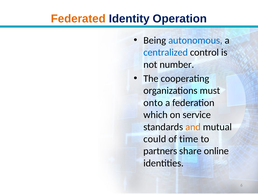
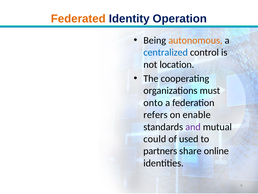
autonomous colour: blue -> orange (195, 40)
number: number -> location (177, 64)
which: which -> refers (155, 115)
service: service -> enable (197, 115)
and colour: orange -> purple (193, 127)
time: time -> used (189, 139)
